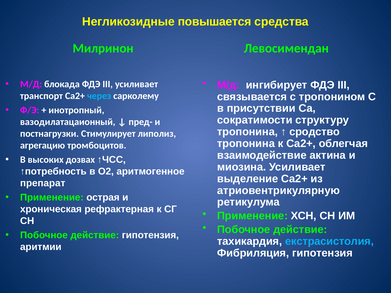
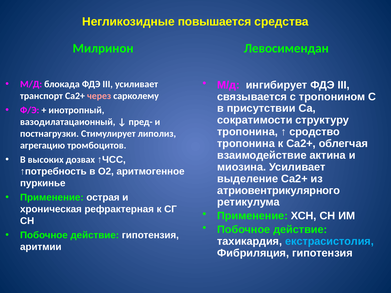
через colour: light blue -> pink (99, 96)
препарат: препарат -> пуркинье (43, 183)
атриовентрикулярную: атриовентрикулярную -> атриовентрикулярного (279, 191)
